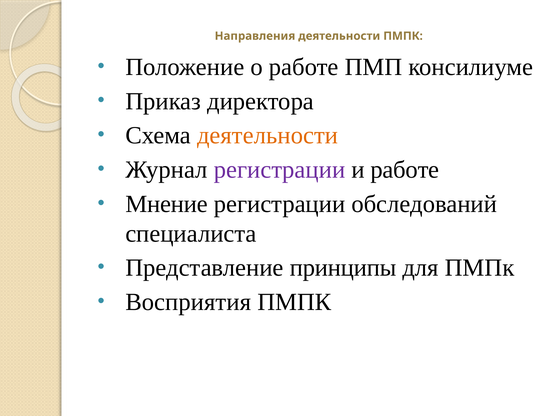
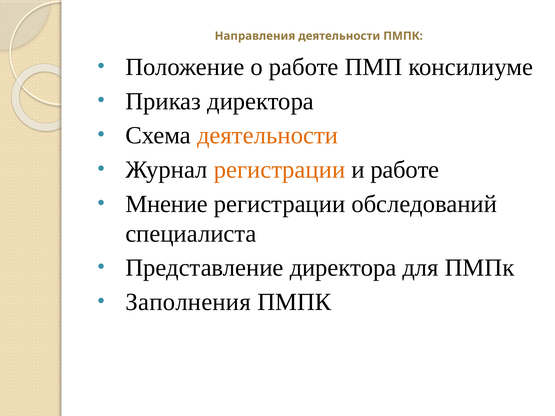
регистрации colour: purple -> orange (279, 170)
Представление принципы: принципы -> директора (343, 268)
Восприятия: Восприятия -> Заполнения (188, 302)
